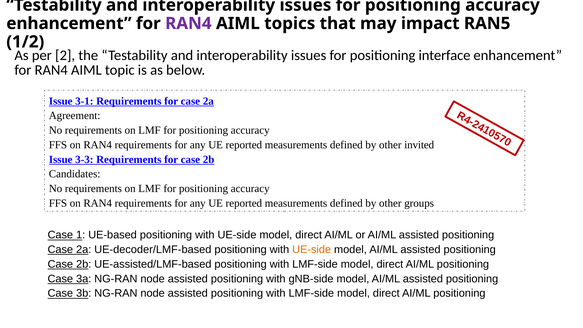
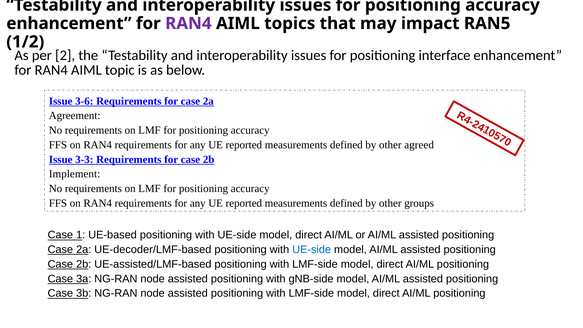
3-1: 3-1 -> 3-6 (84, 101)
invited: invited -> agreed (419, 145)
Candidates: Candidates -> Implement (75, 174)
UE-side colour: orange -> blue (312, 250)
